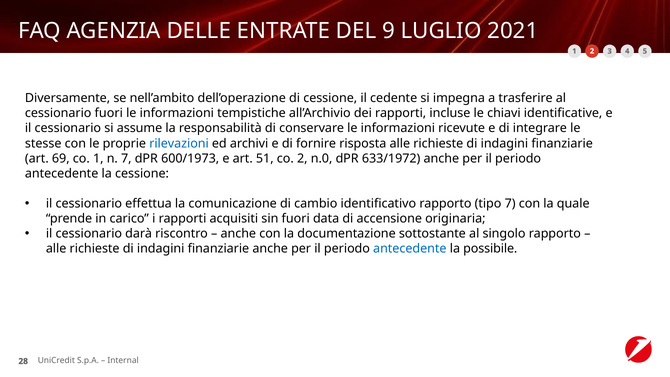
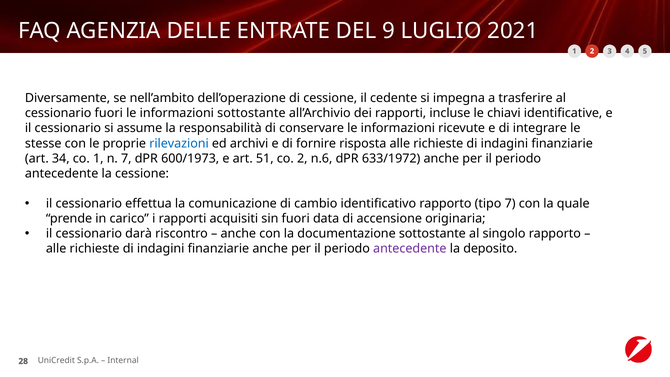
informazioni tempistiche: tempistiche -> sottostante (251, 113)
69: 69 -> 34 (61, 158)
n.0: n.0 -> n.6 (322, 158)
antecedente colour: blue -> purple (410, 249)
possibile: possibile -> deposito (490, 249)
